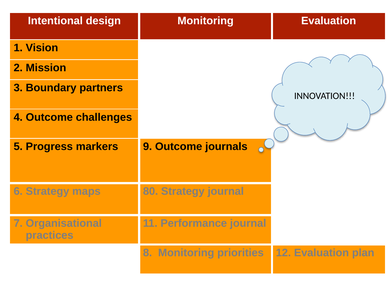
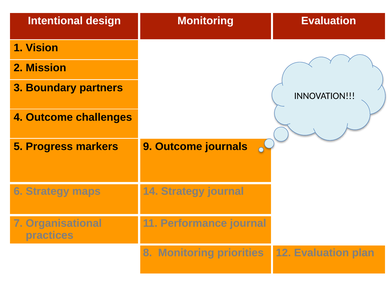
80: 80 -> 14 (151, 191)
